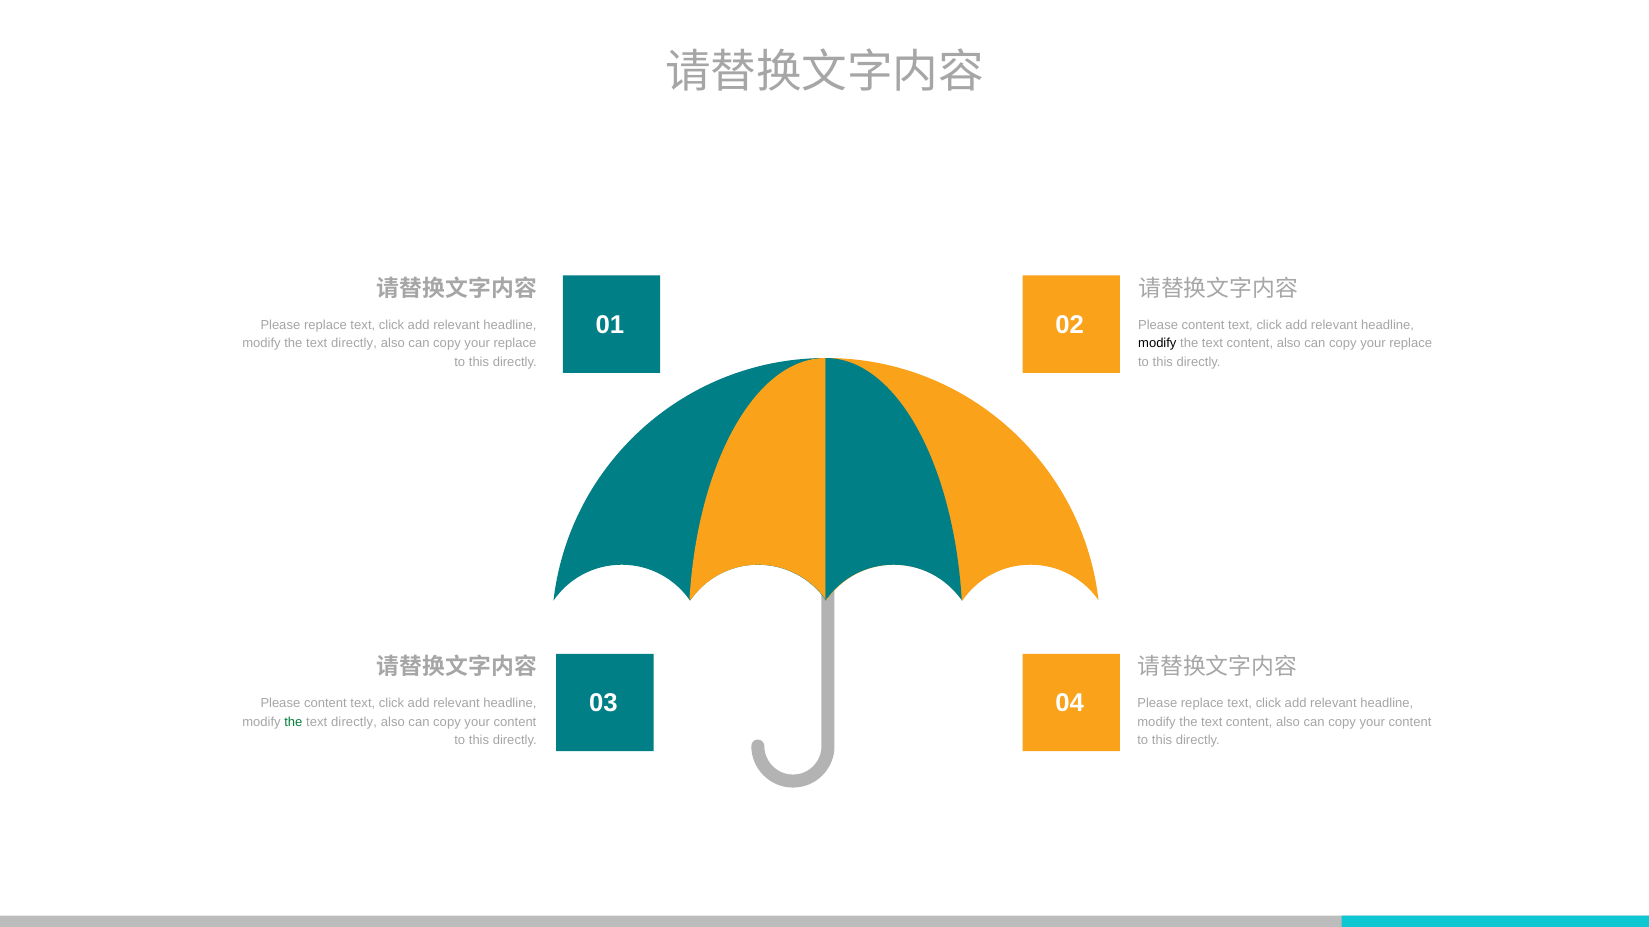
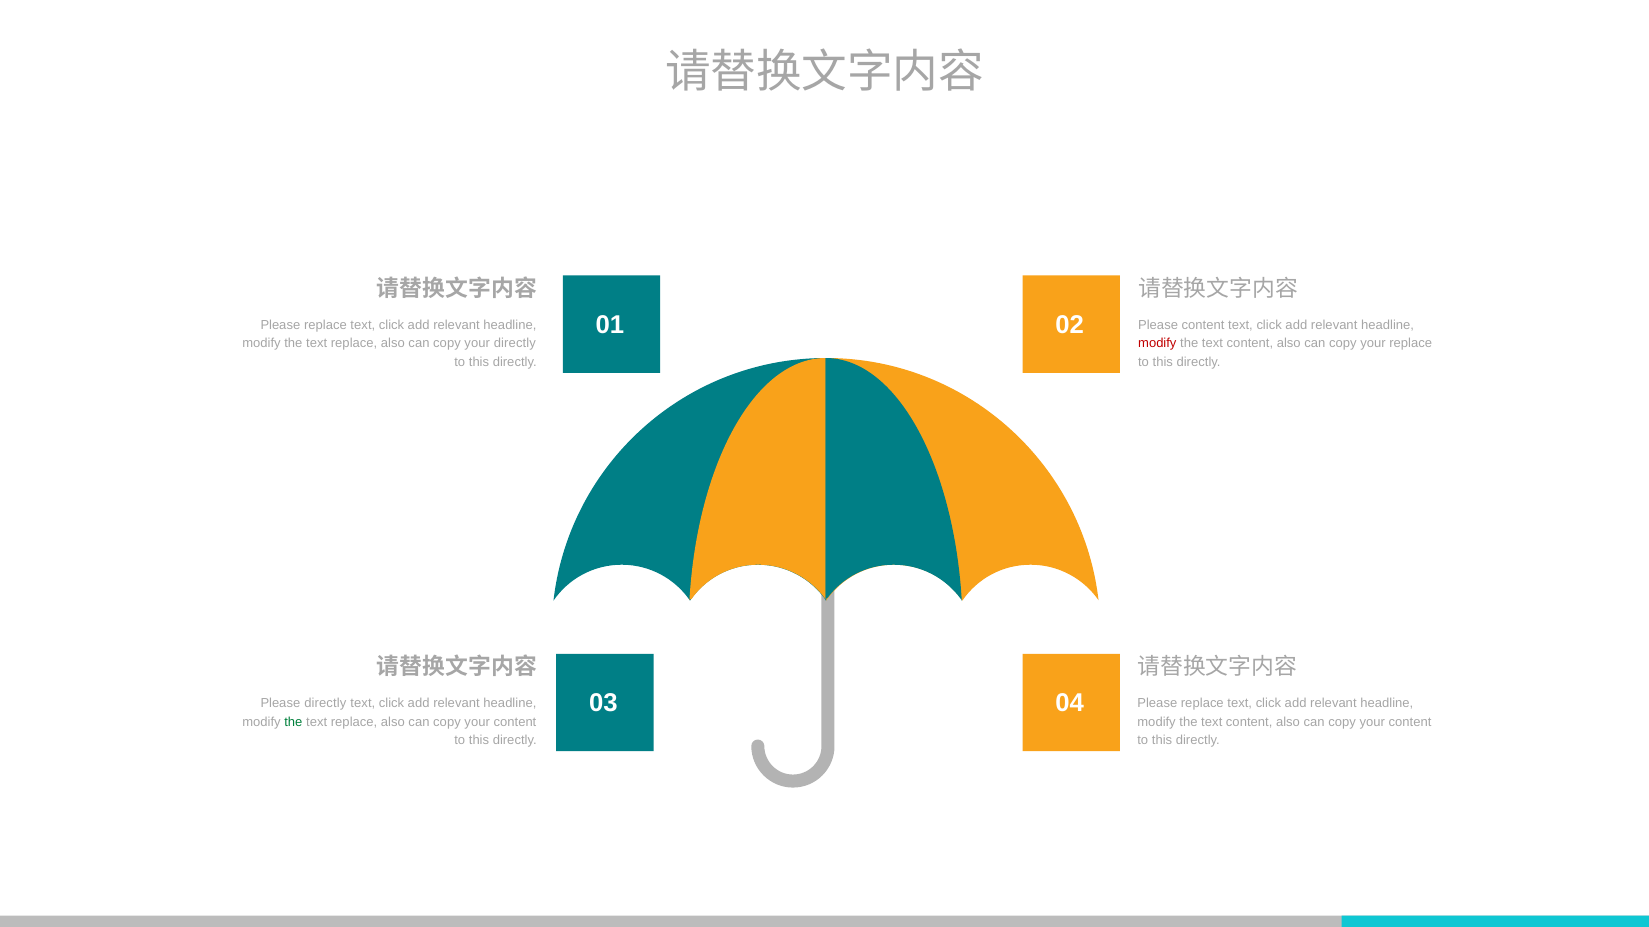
directly: directly -> replace (354, 344)
replace: replace -> directly (515, 344)
modify colour: black -> red (1157, 344)
content: content -> directly (325, 704)
directly: directly -> replace (354, 722)
